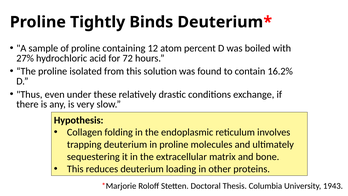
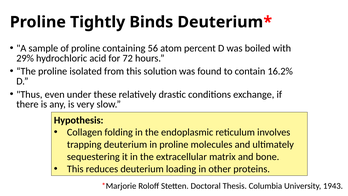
12: 12 -> 56 (153, 48)
27%: 27% -> 29% (25, 58)
